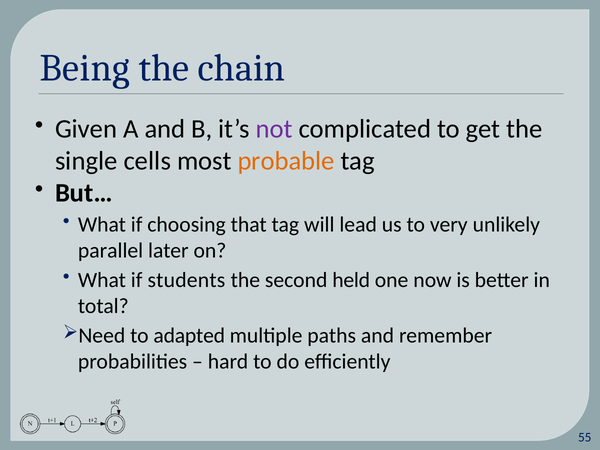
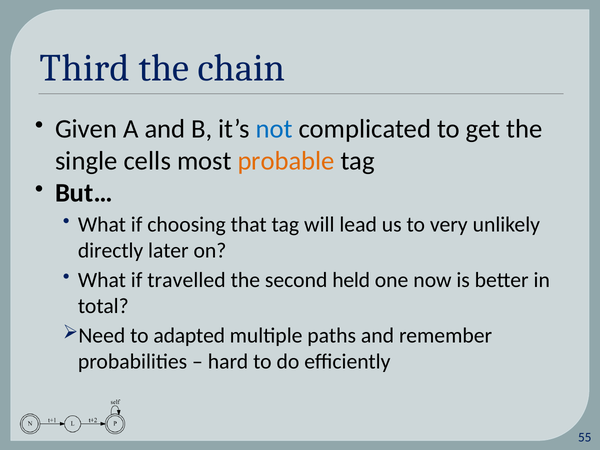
Being: Being -> Third (85, 68)
not colour: purple -> blue (274, 129)
parallel: parallel -> directly (111, 251)
students: students -> travelled (186, 280)
